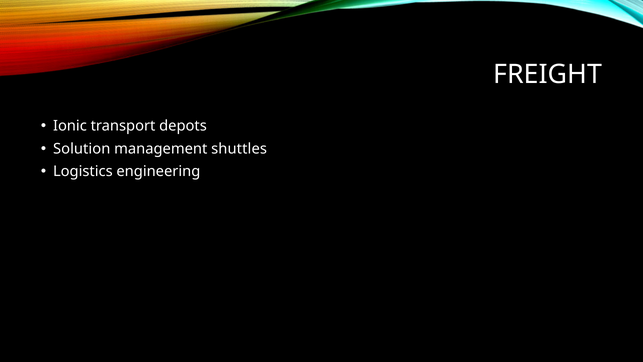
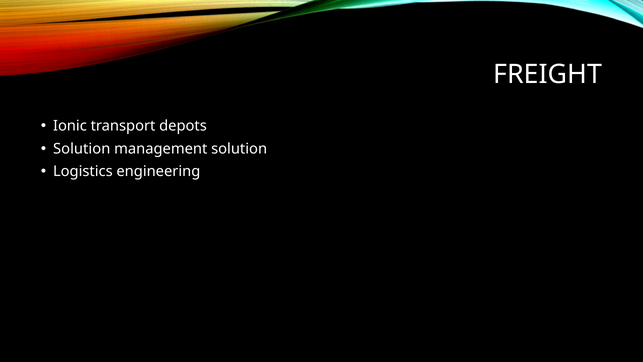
management shuttles: shuttles -> solution (239, 149)
